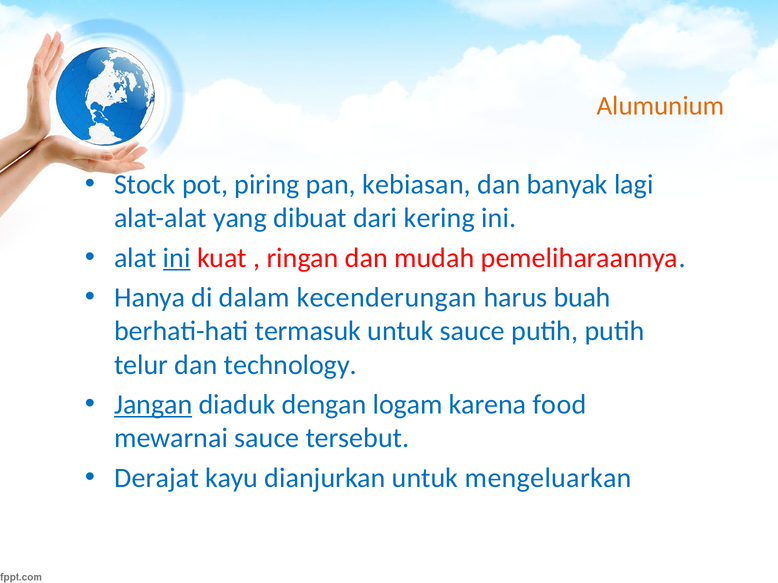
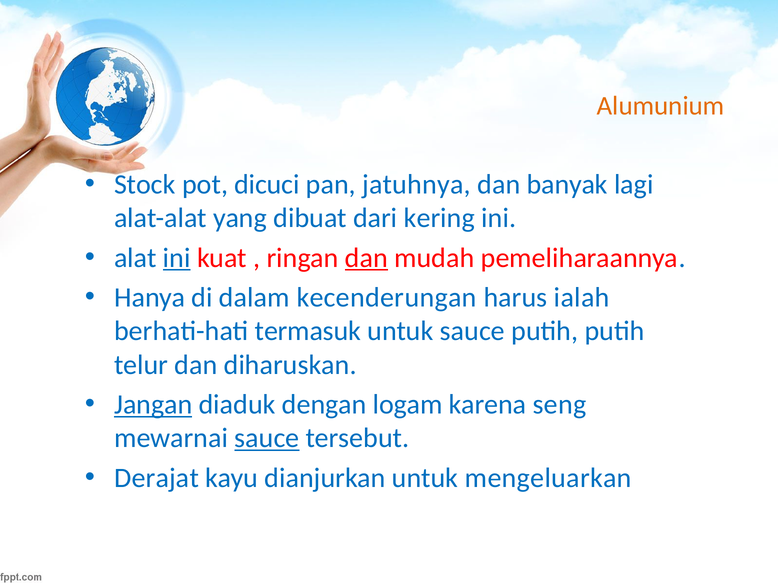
piring: piring -> dicuci (267, 185)
kebiasan: kebiasan -> jatuhnya (416, 185)
dan underline: none -> present (366, 258)
buah: buah -> ialah (582, 298)
technology: technology -> diharuskan (290, 365)
food: food -> seng (559, 405)
sauce underline: none -> present (267, 439)
